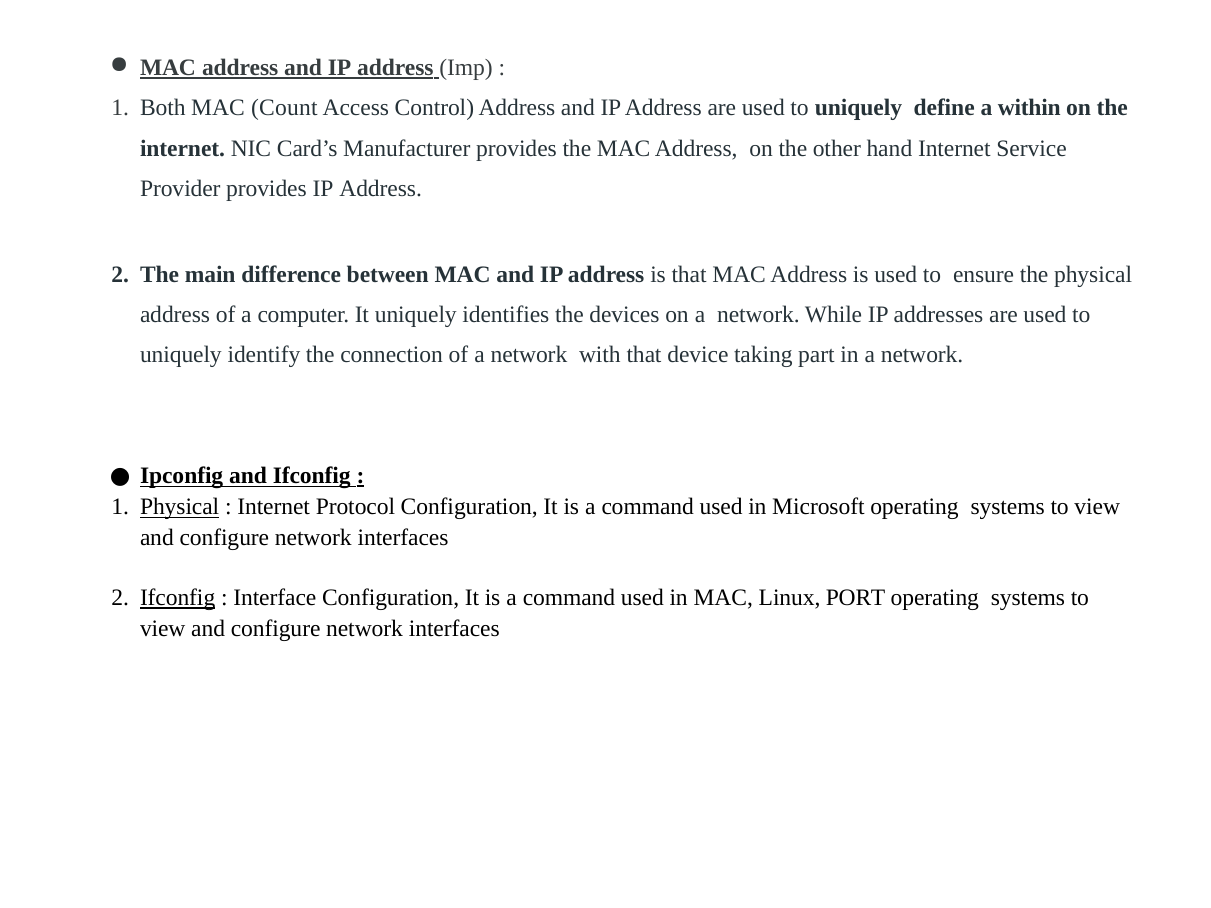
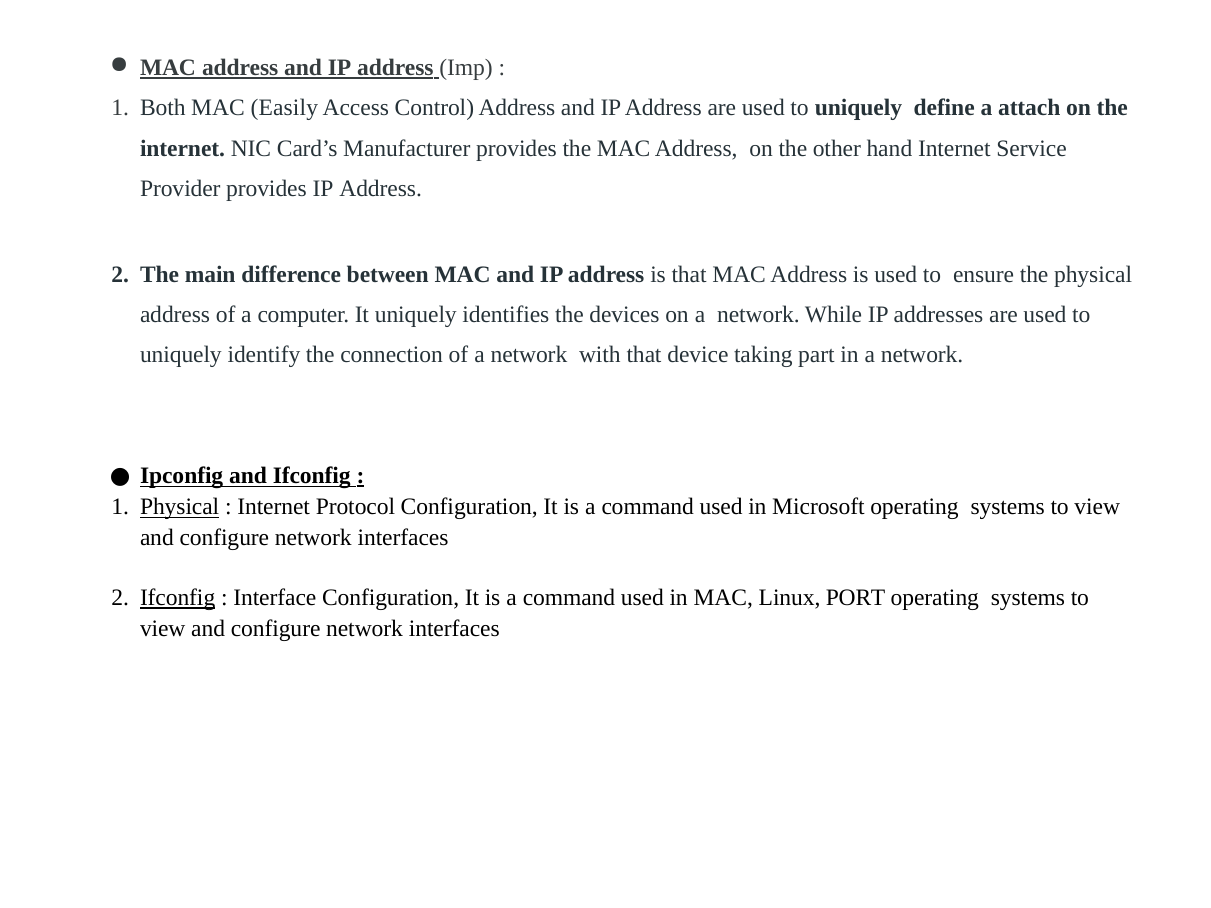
Count: Count -> Easily (284, 108)
within: within -> attach (1029, 108)
